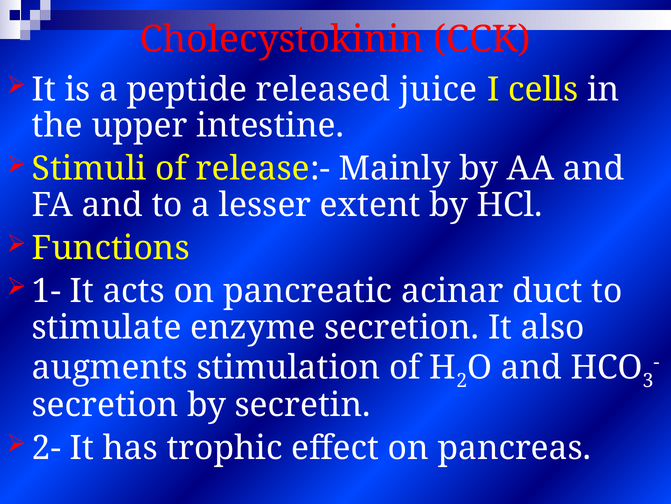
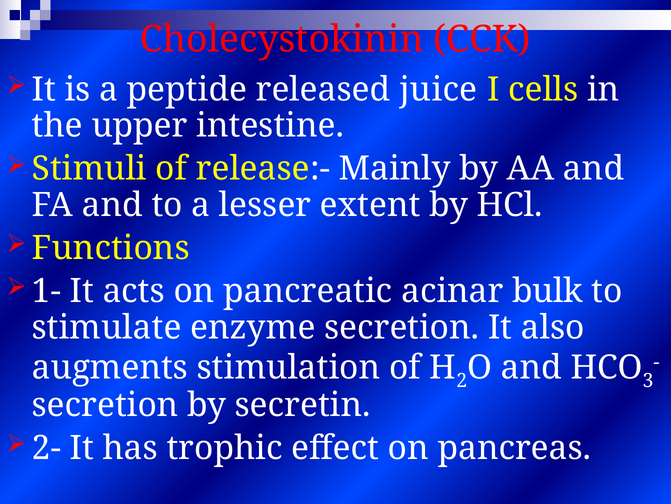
duct: duct -> bulk (548, 291)
